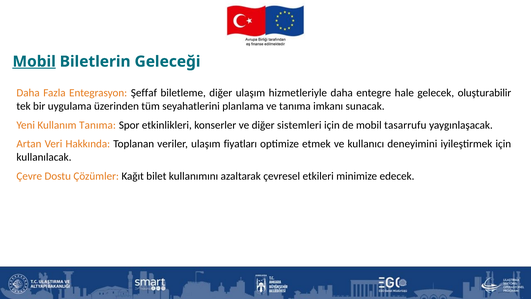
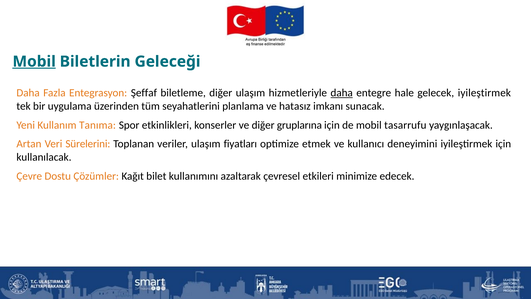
daha underline: none -> present (342, 93)
gelecek oluşturabilir: oluşturabilir -> iyileştirmek (484, 93)
ve tanıma: tanıma -> hatasız (295, 106)
sistemleri: sistemleri -> gruplarına (299, 125)
Hakkında: Hakkında -> Sürelerini (88, 144)
